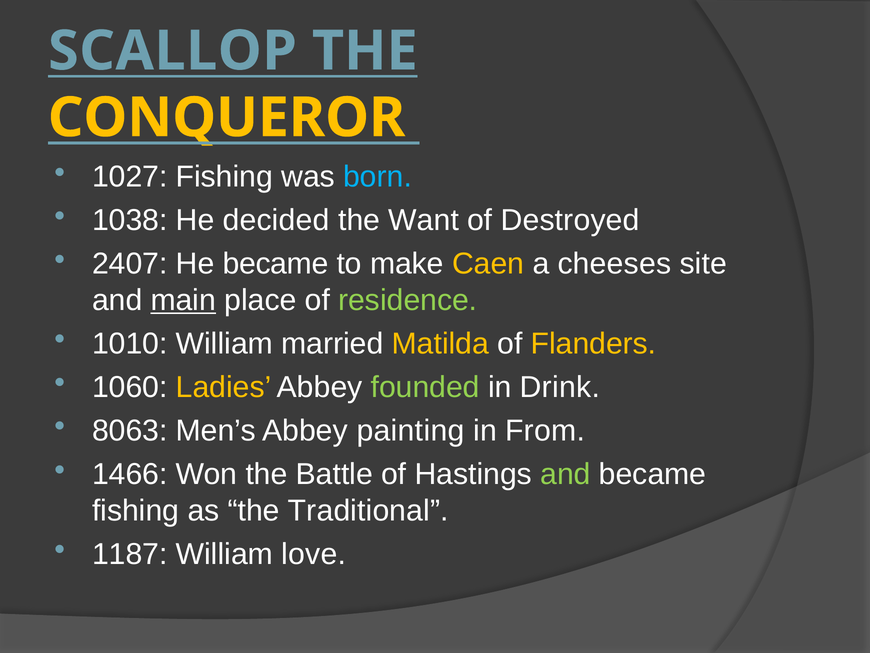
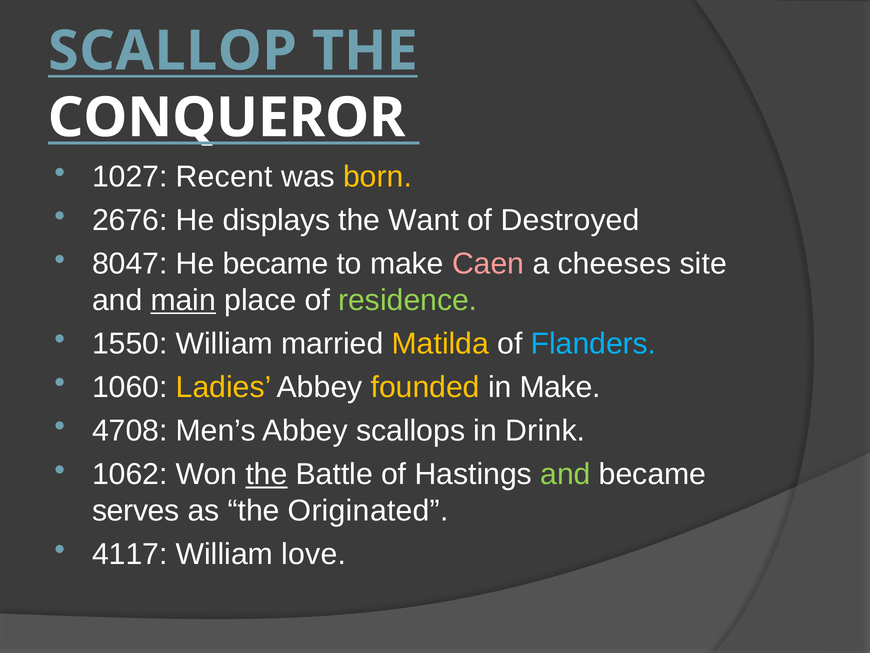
CONQUEROR colour: yellow -> white (227, 118)
1027 Fishing: Fishing -> Recent (224, 177)
born colour: light blue -> yellow (378, 177)
1038: 1038 -> 2676 (130, 220)
decided: decided -> displays (276, 220)
2407: 2407 -> 8047 (130, 264)
Caen colour: yellow -> pink (488, 264)
1010: 1010 -> 1550 (130, 344)
Flanders colour: yellow -> light blue (594, 344)
founded colour: light green -> yellow (425, 387)
in Drink: Drink -> Make (560, 387)
8063: 8063 -> 4708 (130, 431)
painting: painting -> scallops (411, 431)
From: From -> Drink (545, 431)
1466: 1466 -> 1062 (130, 474)
the underline: none -> present (267, 474)
fishing: fishing -> serves (136, 510)
Traditional: Traditional -> Originated (368, 510)
1187: 1187 -> 4117 (130, 554)
